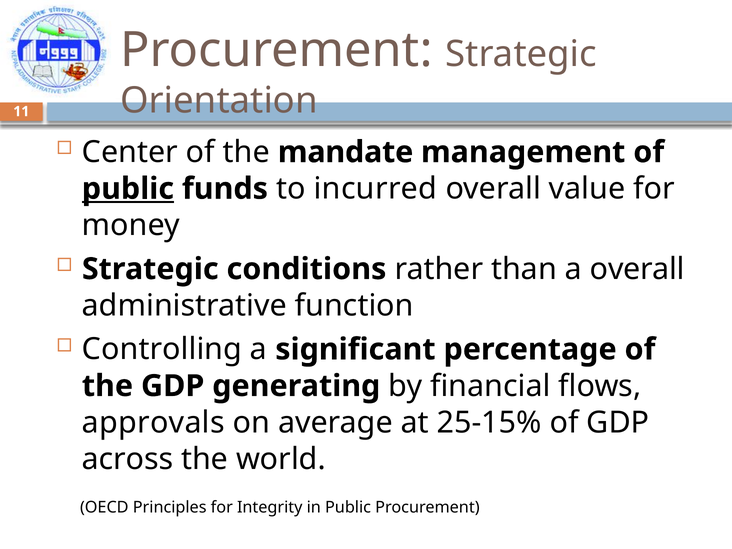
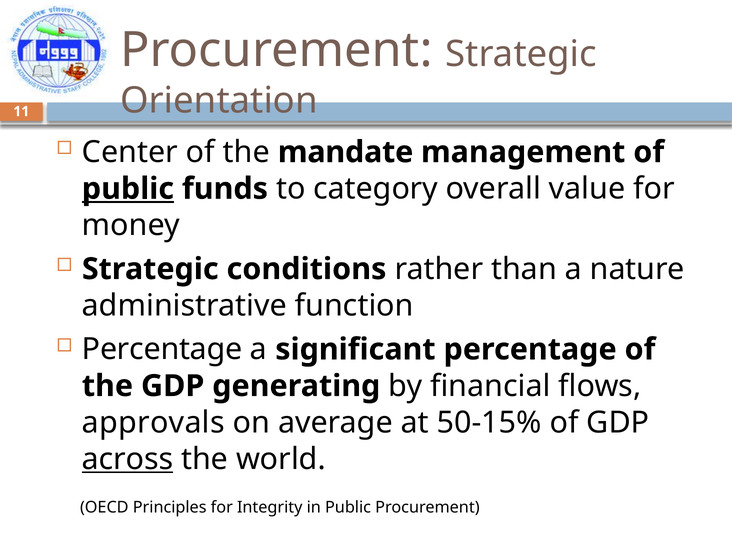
incurred: incurred -> category (376, 189)
a overall: overall -> nature (637, 269)
Controlling: Controlling -> Percentage (162, 349)
25-15%: 25-15% -> 50-15% (489, 423)
across underline: none -> present (128, 459)
